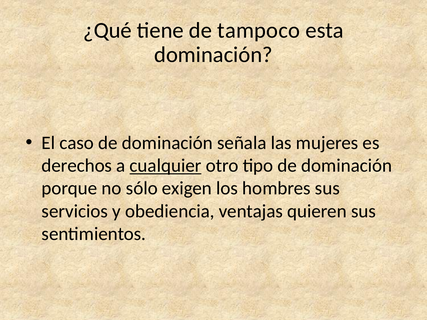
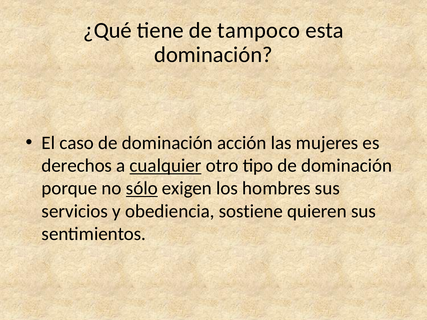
señala: señala -> acción (242, 143)
sólo underline: none -> present (142, 189)
ventajas: ventajas -> sostiene (251, 211)
